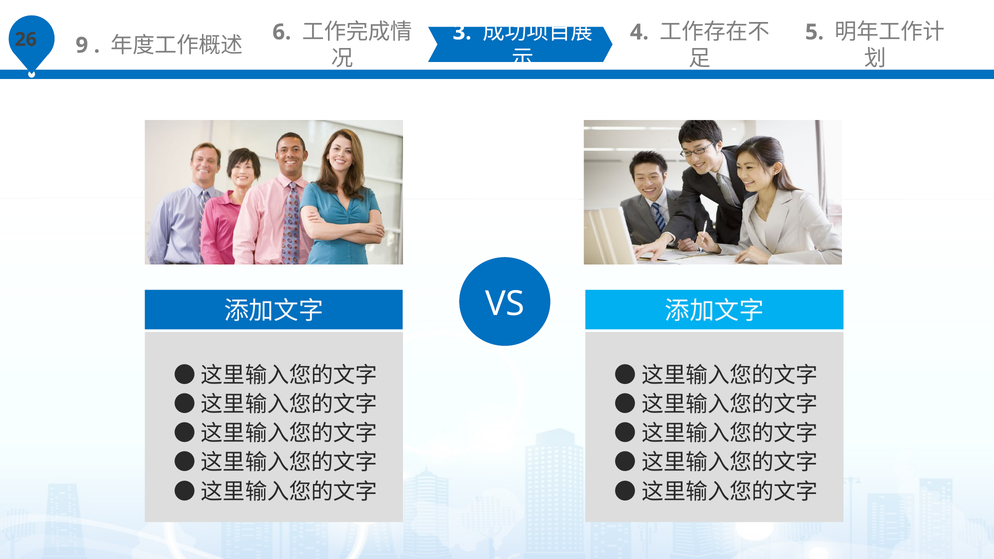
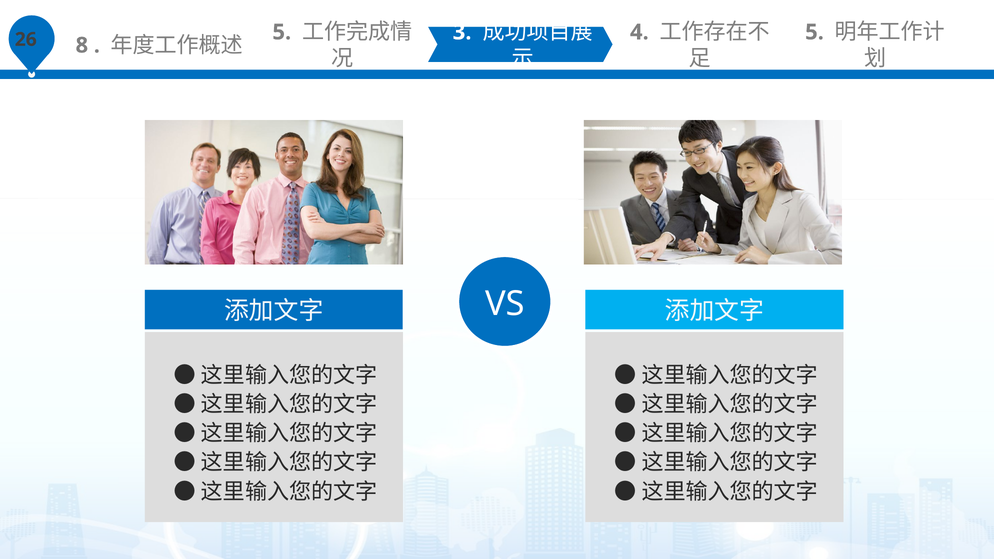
9: 9 -> 8 (82, 45)
6: 6 -> 5 (282, 32)
